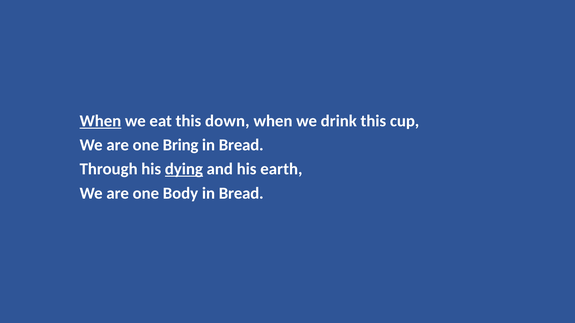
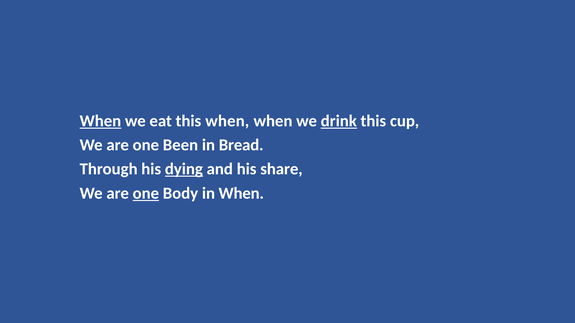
this down: down -> when (227, 121)
drink underline: none -> present (339, 121)
Bring: Bring -> Been (180, 145)
earth: earth -> share (281, 169)
one underline: none -> present (146, 193)
Body in Bread: Bread -> When (241, 193)
